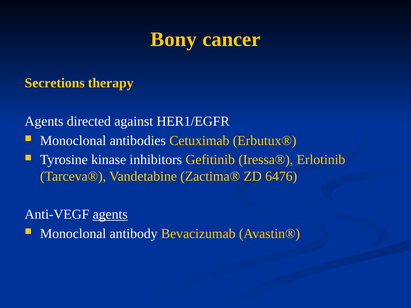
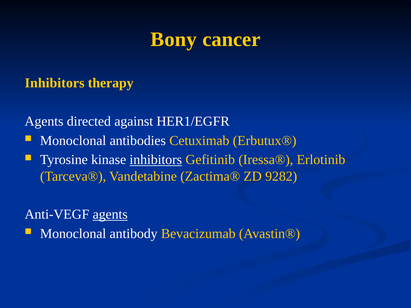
Secretions: Secretions -> Inhibitors (55, 83)
inhibitors underline: none -> present (156, 160)
6476: 6476 -> 9282 (281, 176)
